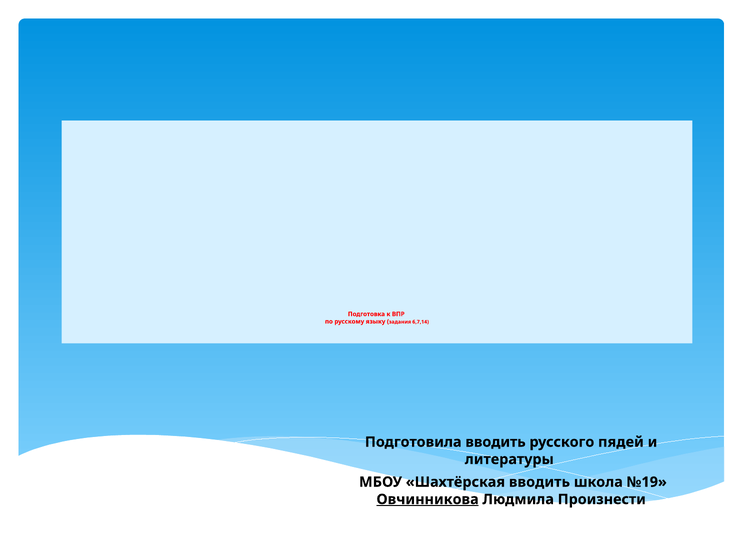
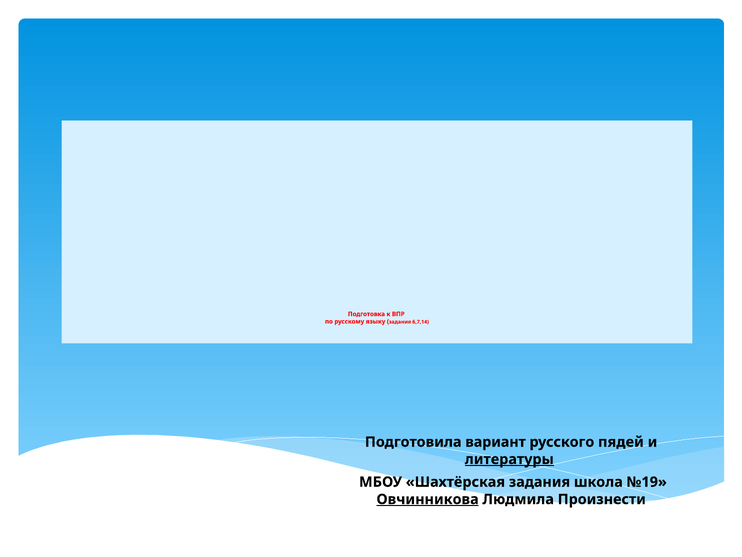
Подготовила вводить: вводить -> вариант (496, 442)
литературы underline: none -> present (509, 459)
Шахтёрская вводить: вводить -> задания (539, 482)
